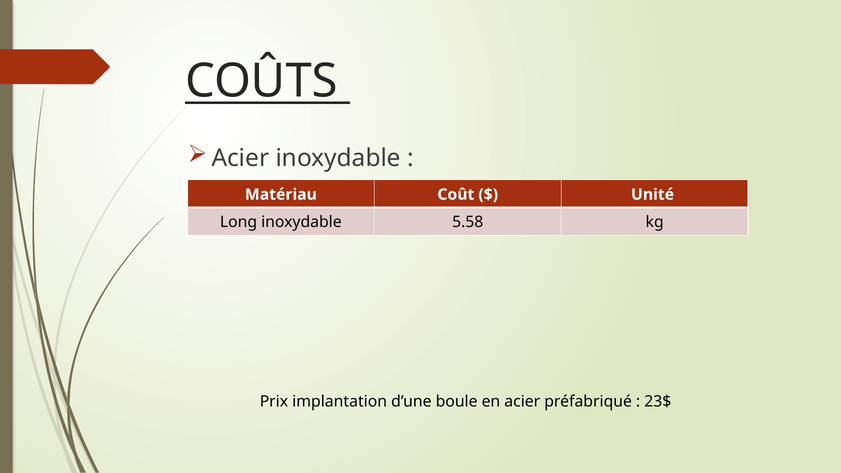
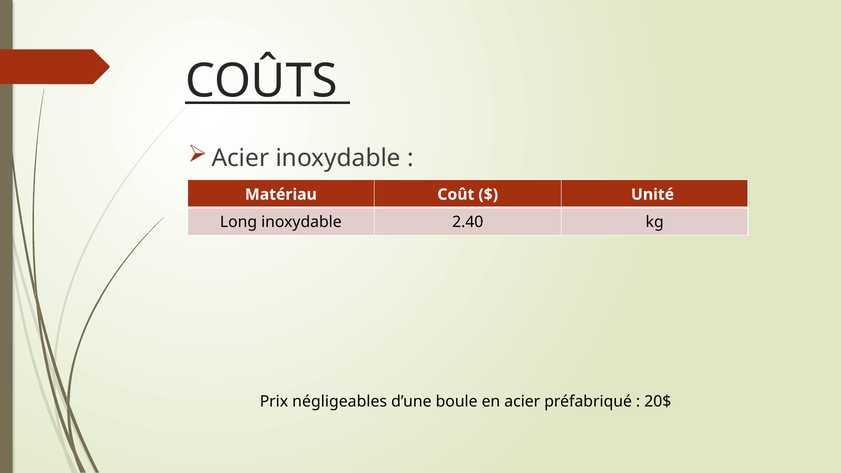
5.58: 5.58 -> 2.40 (468, 222)
implantation: implantation -> négligeables (340, 402)
23$: 23$ -> 20$ (658, 402)
